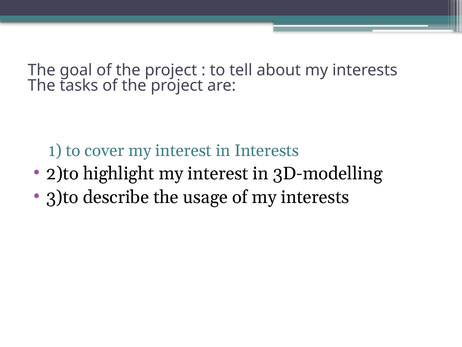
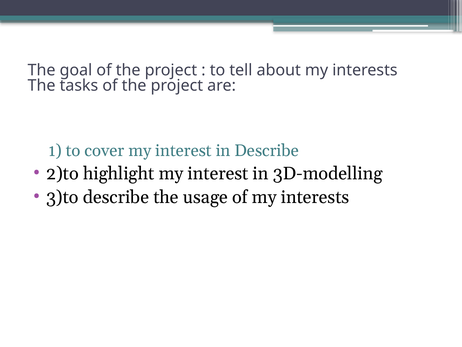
in Interests: Interests -> Describe (267, 151)
